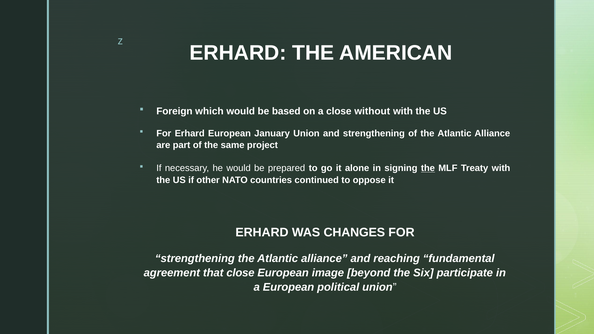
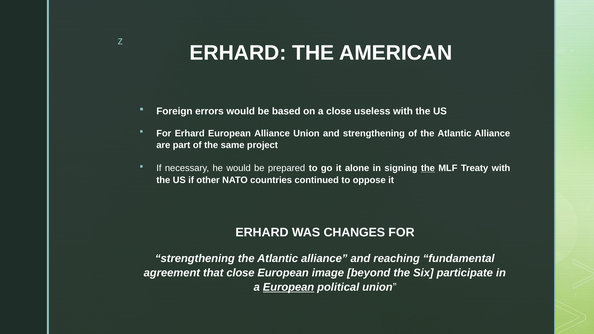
which: which -> errors (209, 111)
without: without -> useless (372, 111)
European January: January -> Alliance (272, 133)
European underline: none -> present (289, 287)
